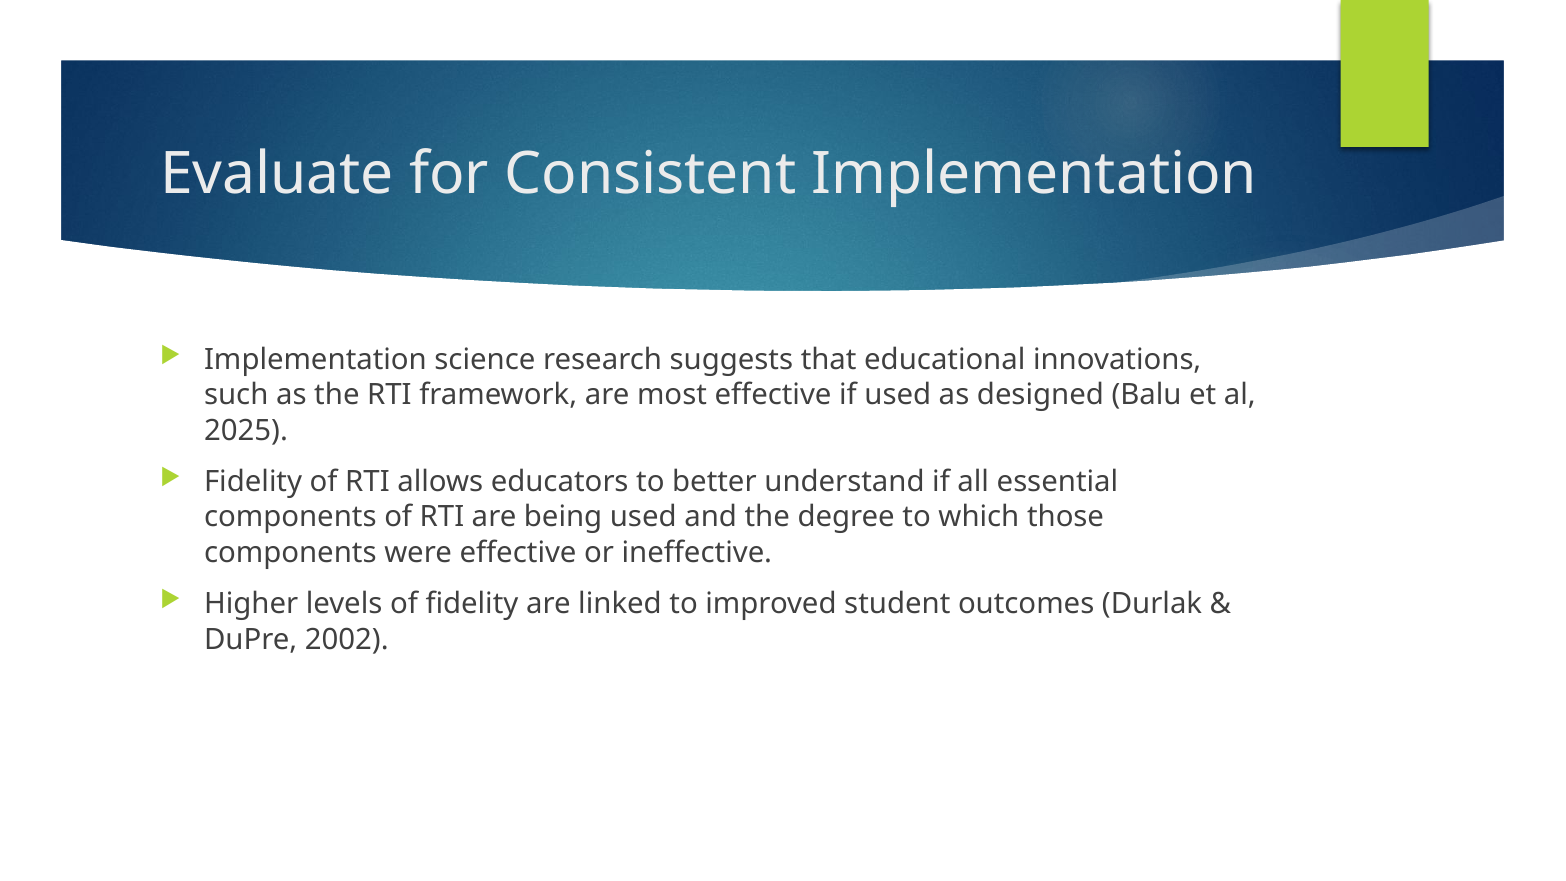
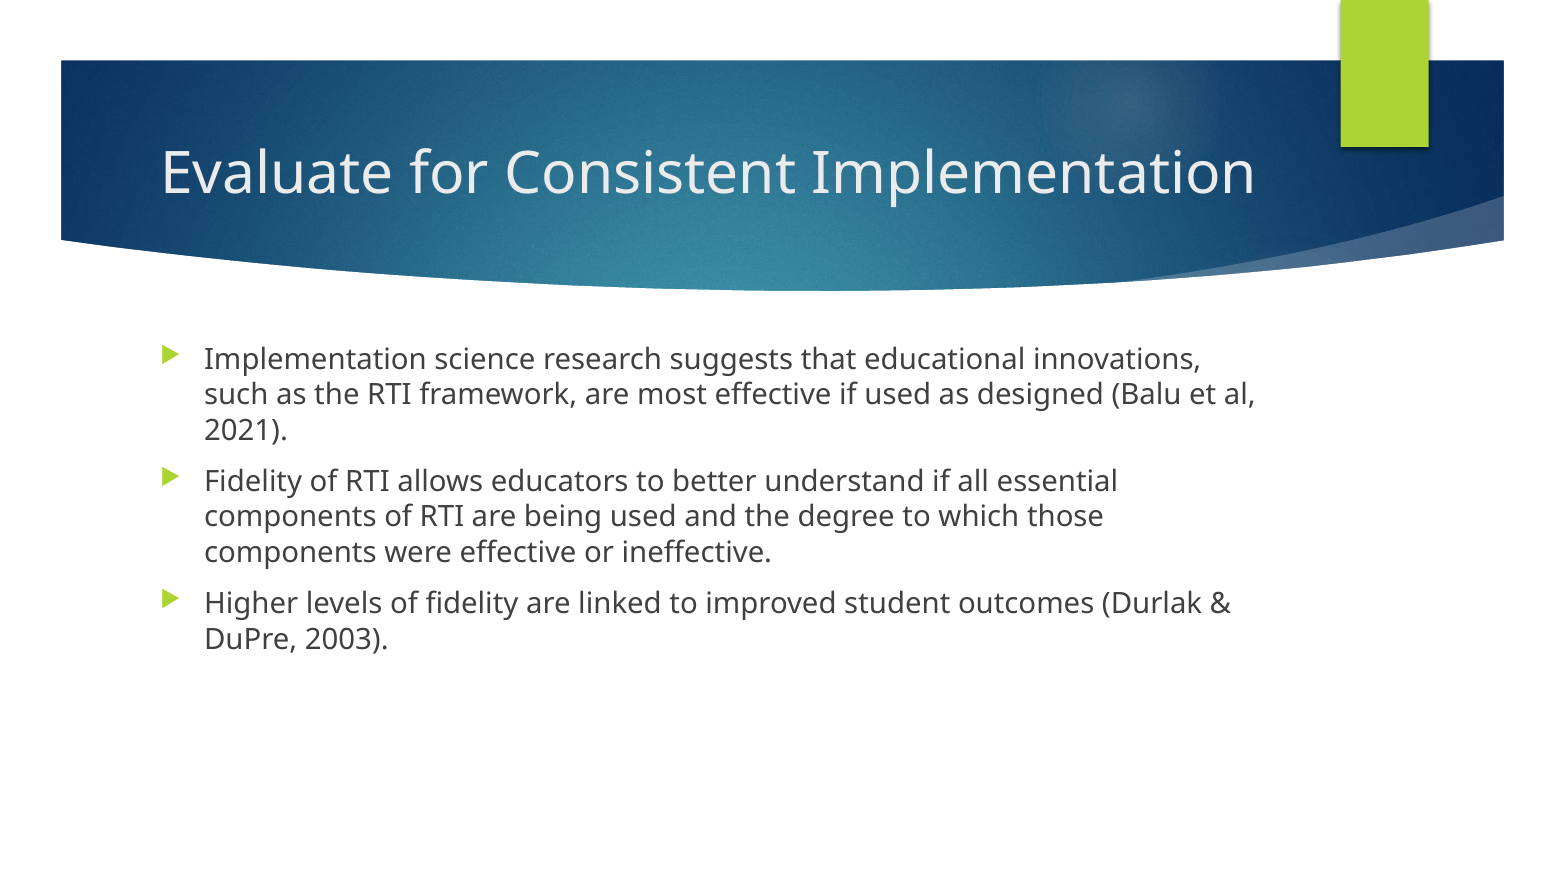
2025: 2025 -> 2021 (246, 430)
2002: 2002 -> 2003 (347, 639)
